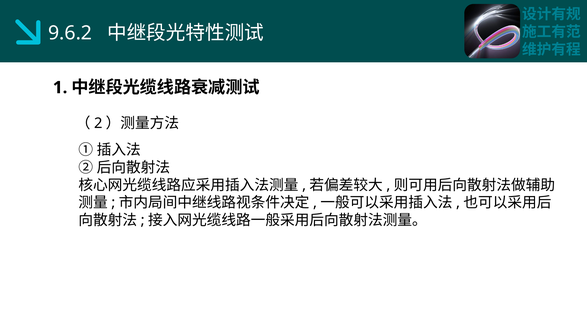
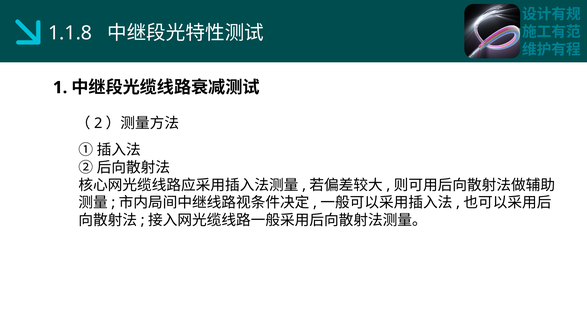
9.6.2: 9.6.2 -> 1.1.8 (70, 33)
